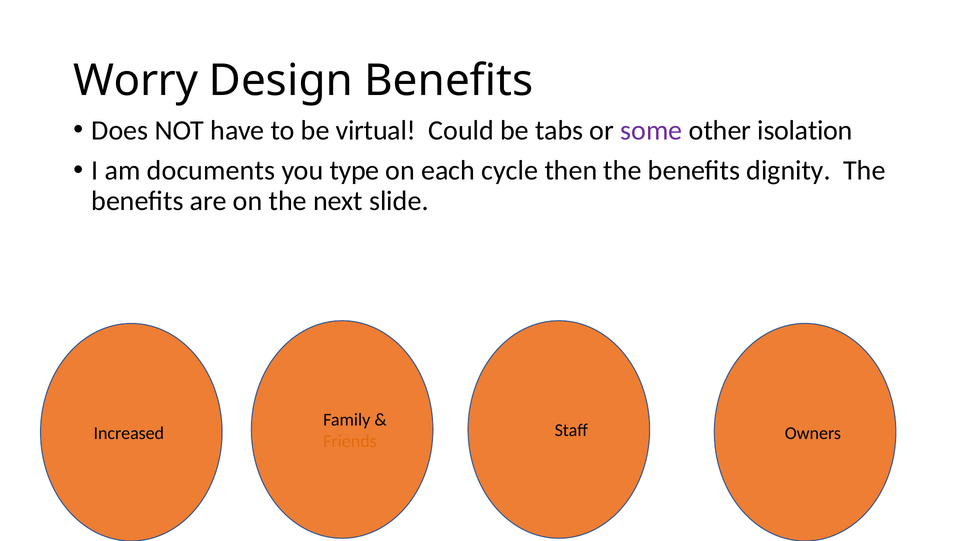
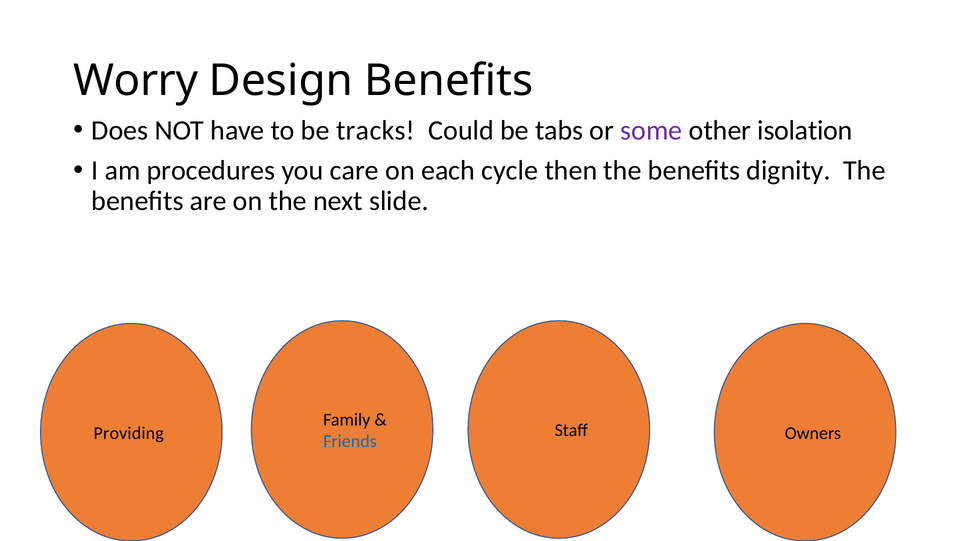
virtual: virtual -> tracks (376, 130)
documents: documents -> procedures (211, 171)
type: type -> care (354, 171)
Increased: Increased -> Providing (129, 433)
Friends colour: orange -> blue (350, 441)
